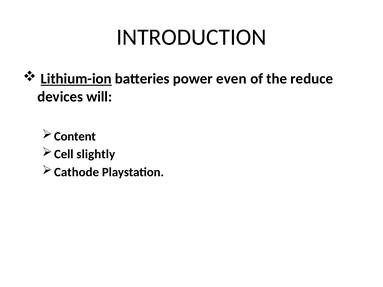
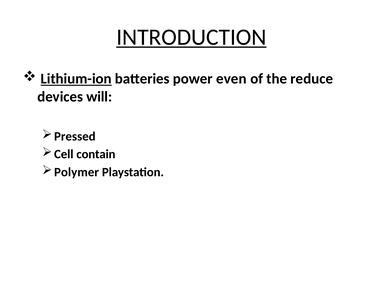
INTRODUCTION underline: none -> present (191, 37)
Content: Content -> Pressed (75, 137)
slightly: slightly -> contain (96, 154)
Cathode: Cathode -> Polymer (77, 172)
